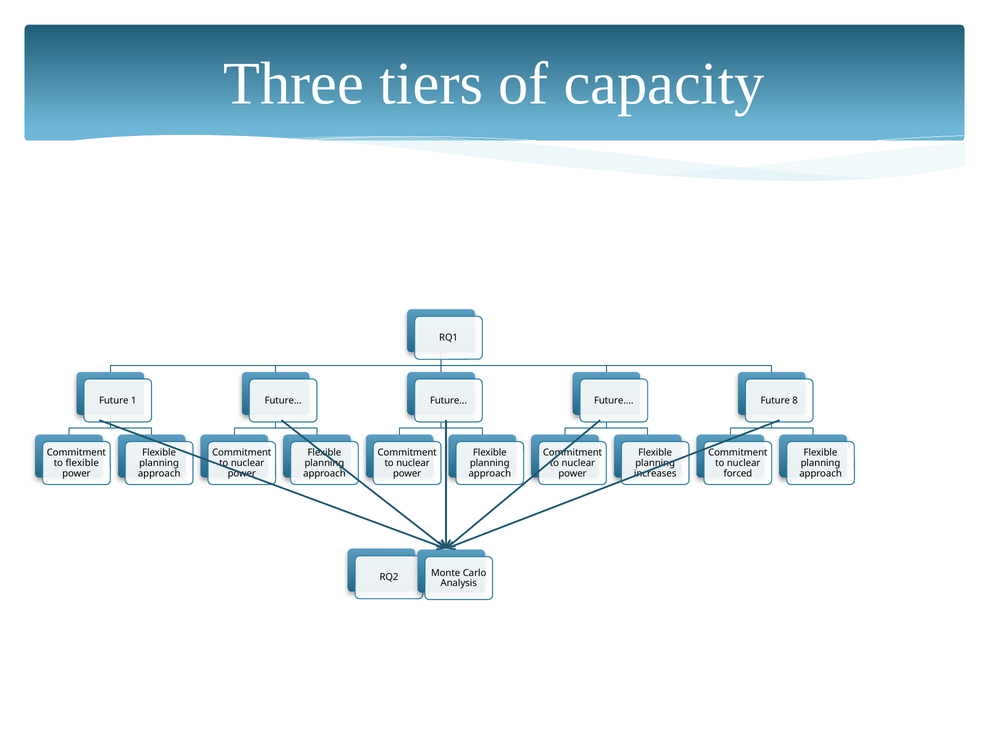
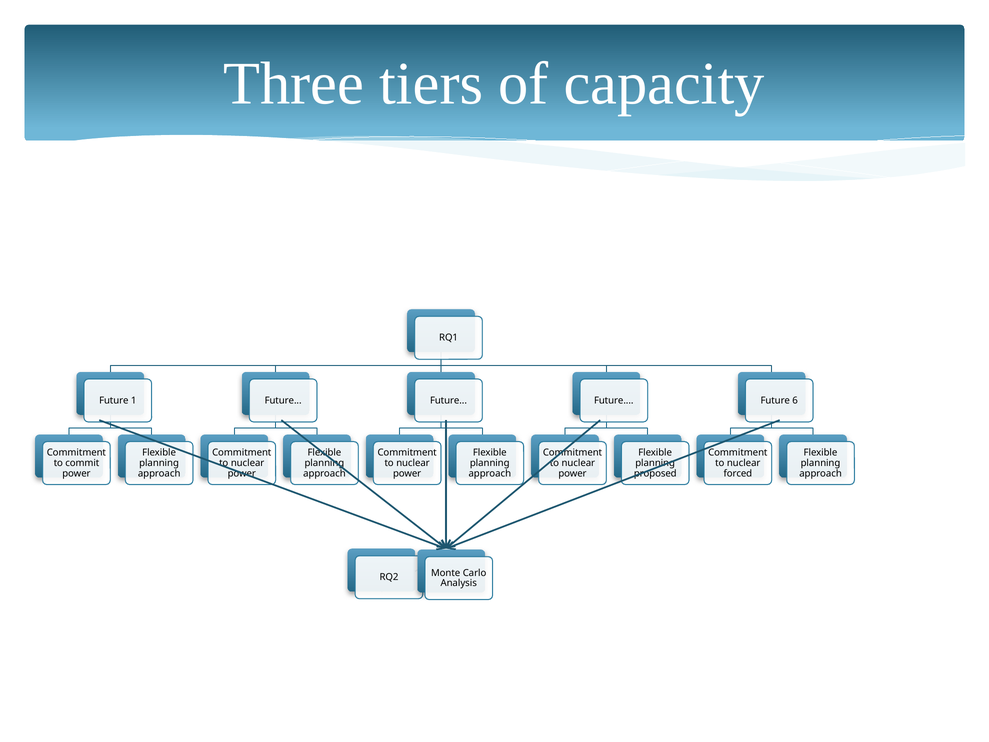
8: 8 -> 6 (795, 400)
to flexible: flexible -> commit (82, 463)
increases: increases -> proposed (655, 473)
